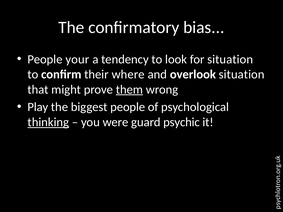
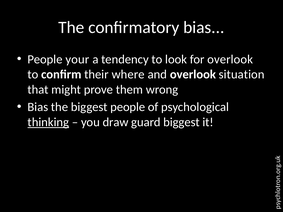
for situation: situation -> overlook (230, 59)
them underline: present -> none (129, 90)
Play: Play -> Bias (38, 107)
were: were -> draw (116, 122)
guard psychic: psychic -> biggest (182, 122)
